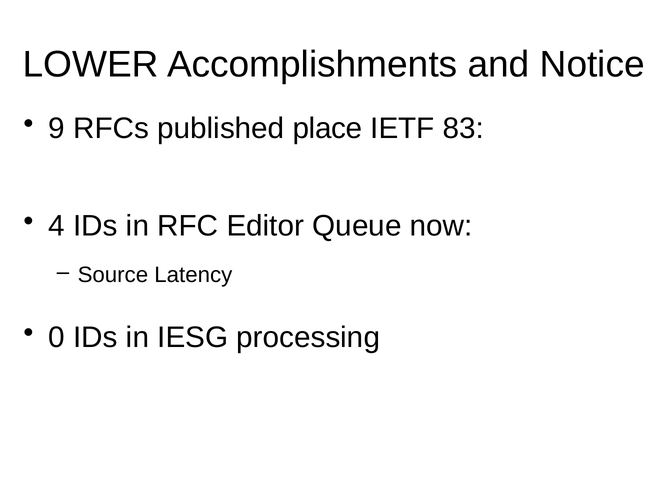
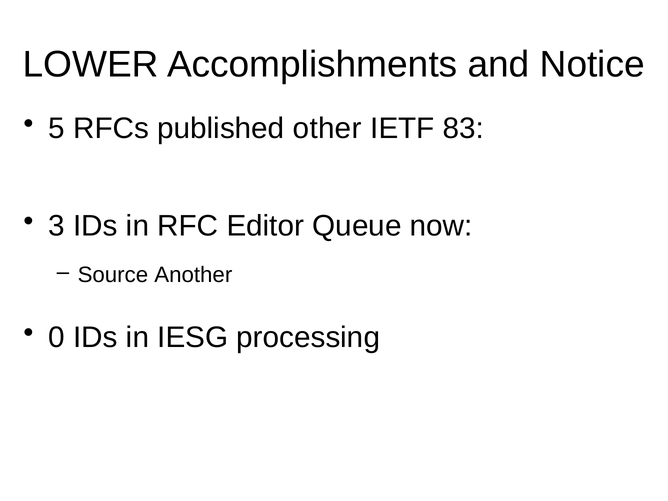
9: 9 -> 5 (57, 128)
place: place -> other (327, 128)
4: 4 -> 3 (57, 226)
Latency: Latency -> Another (193, 275)
